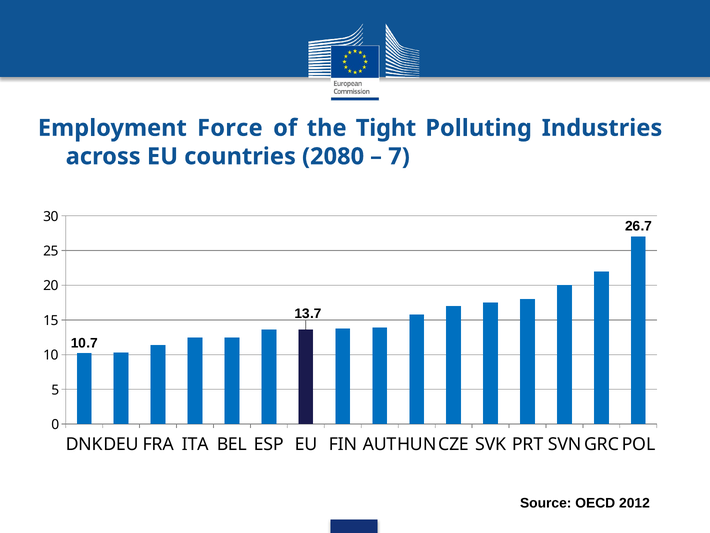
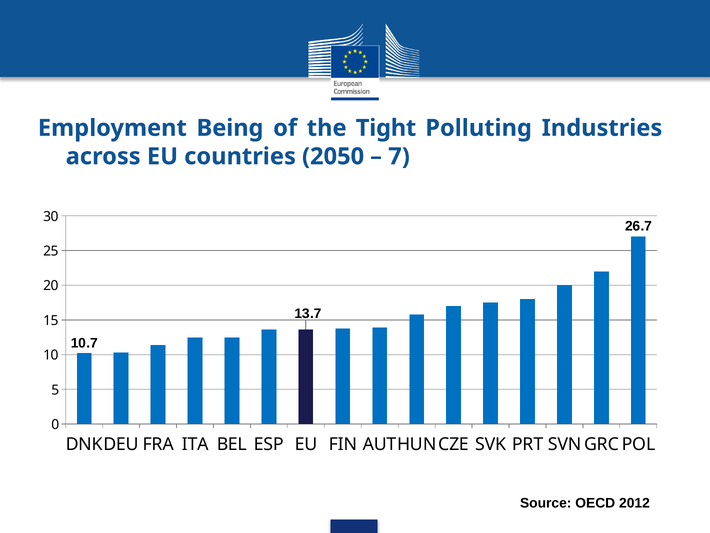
Force: Force -> Being (230, 128)
2080: 2080 -> 2050 (333, 156)
